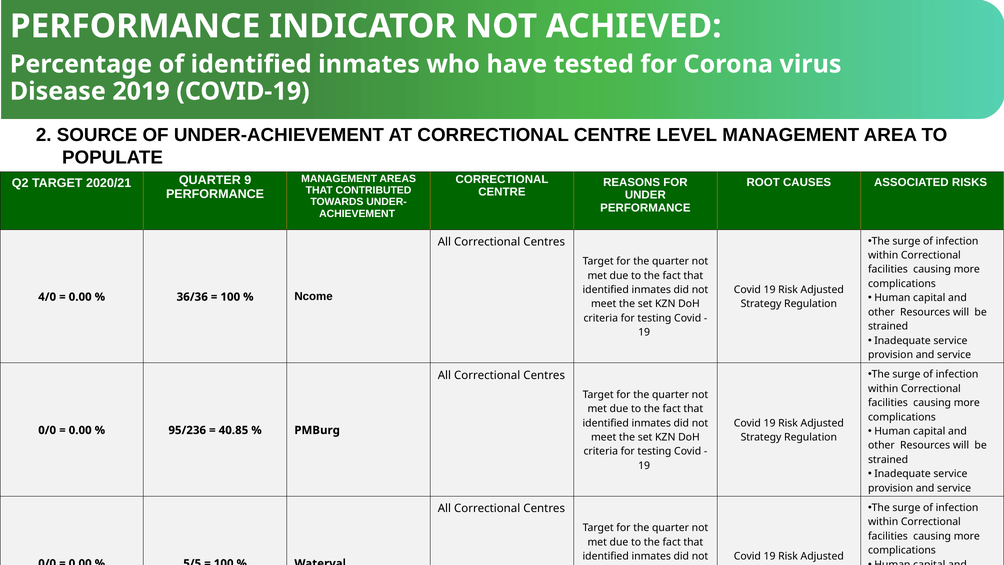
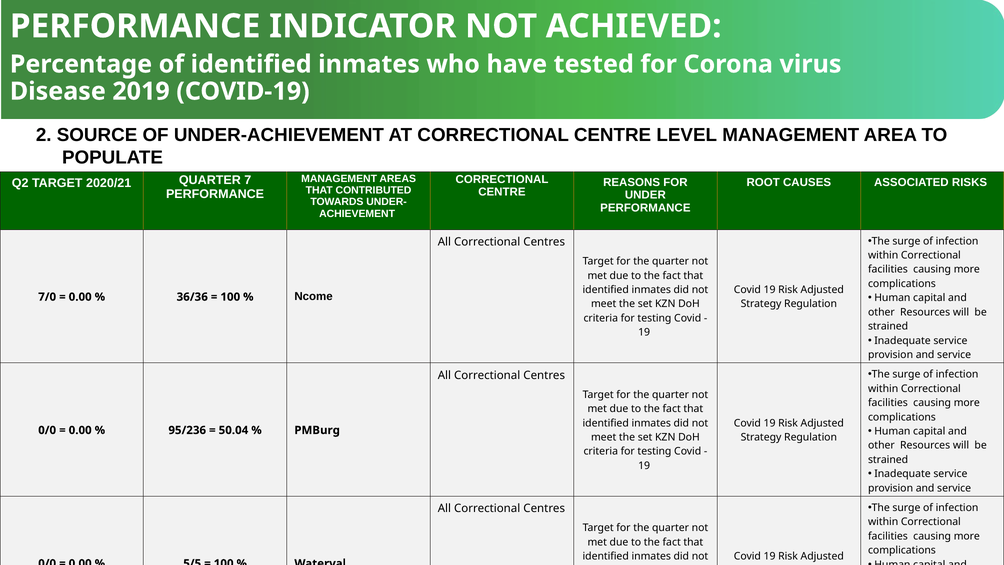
9: 9 -> 7 (248, 180)
4/0: 4/0 -> 7/0 (47, 297)
40.85: 40.85 -> 50.04 (233, 430)
